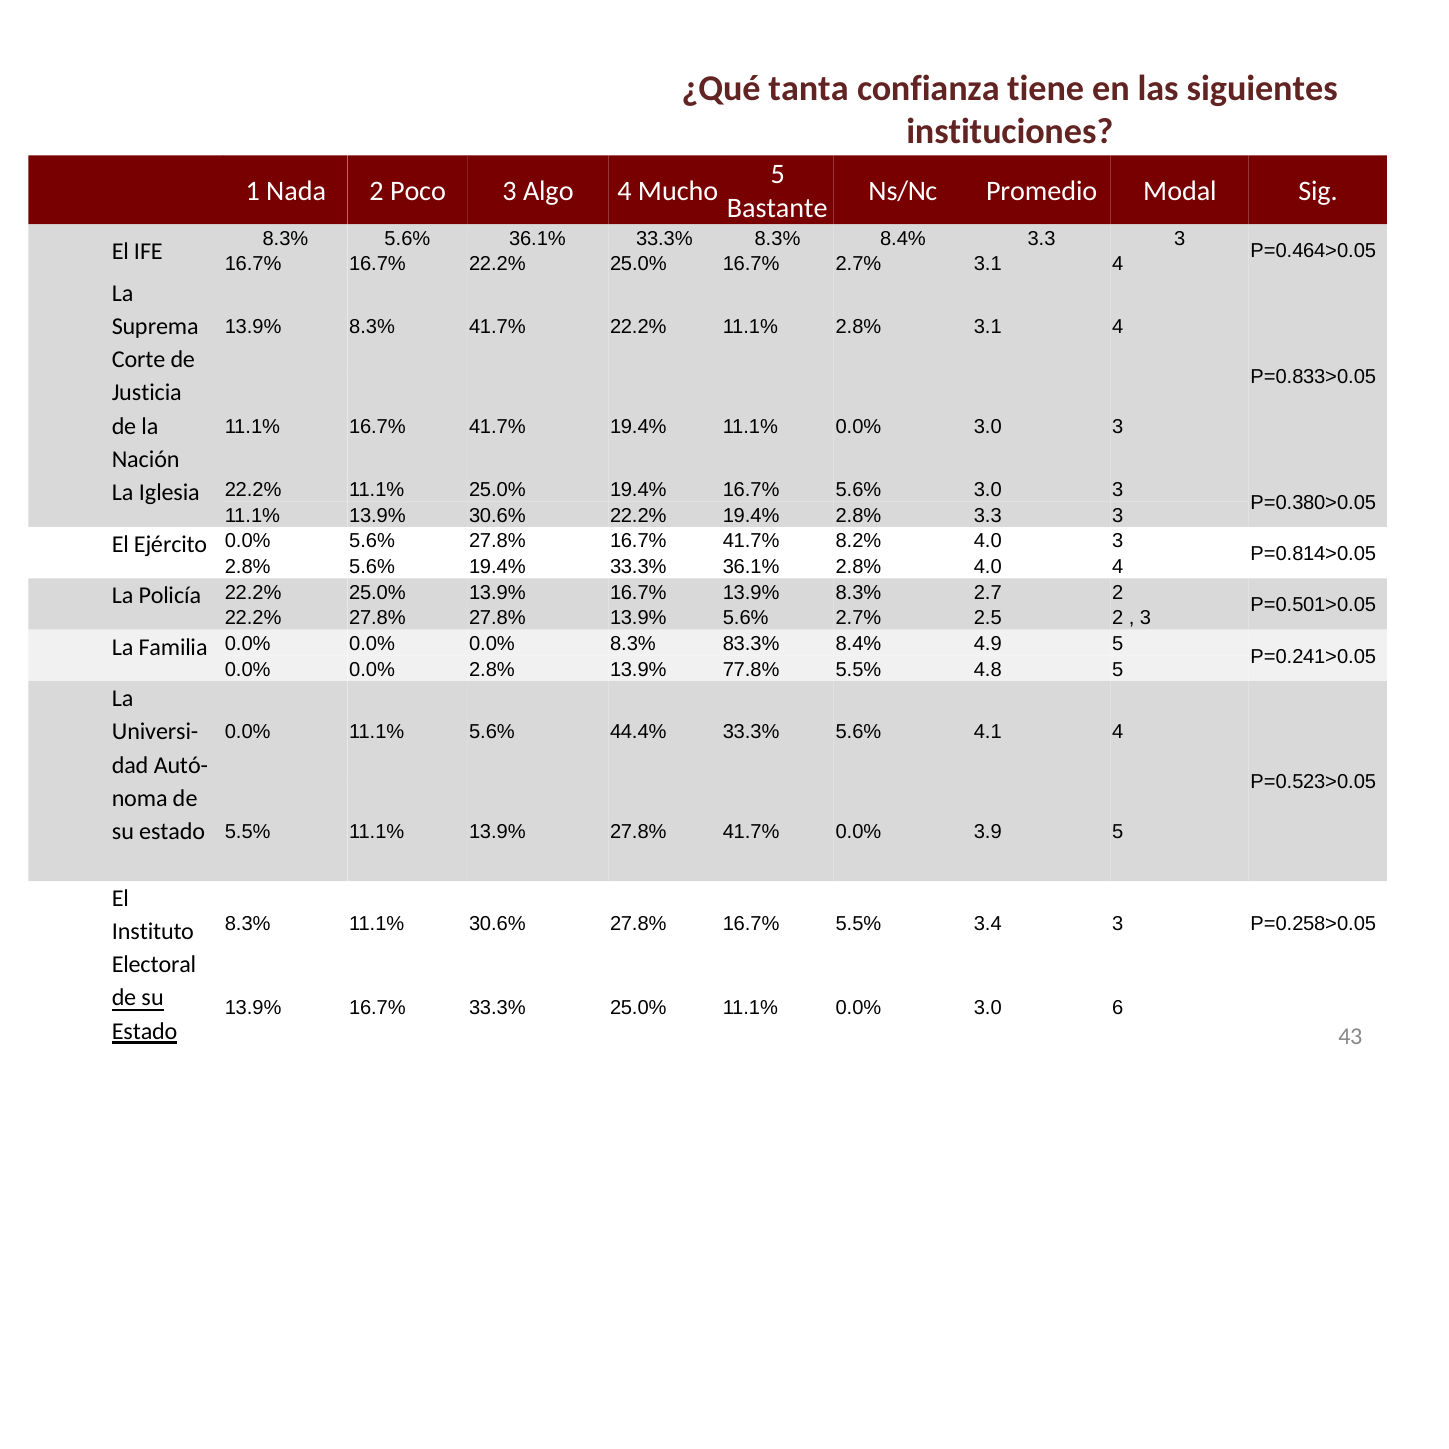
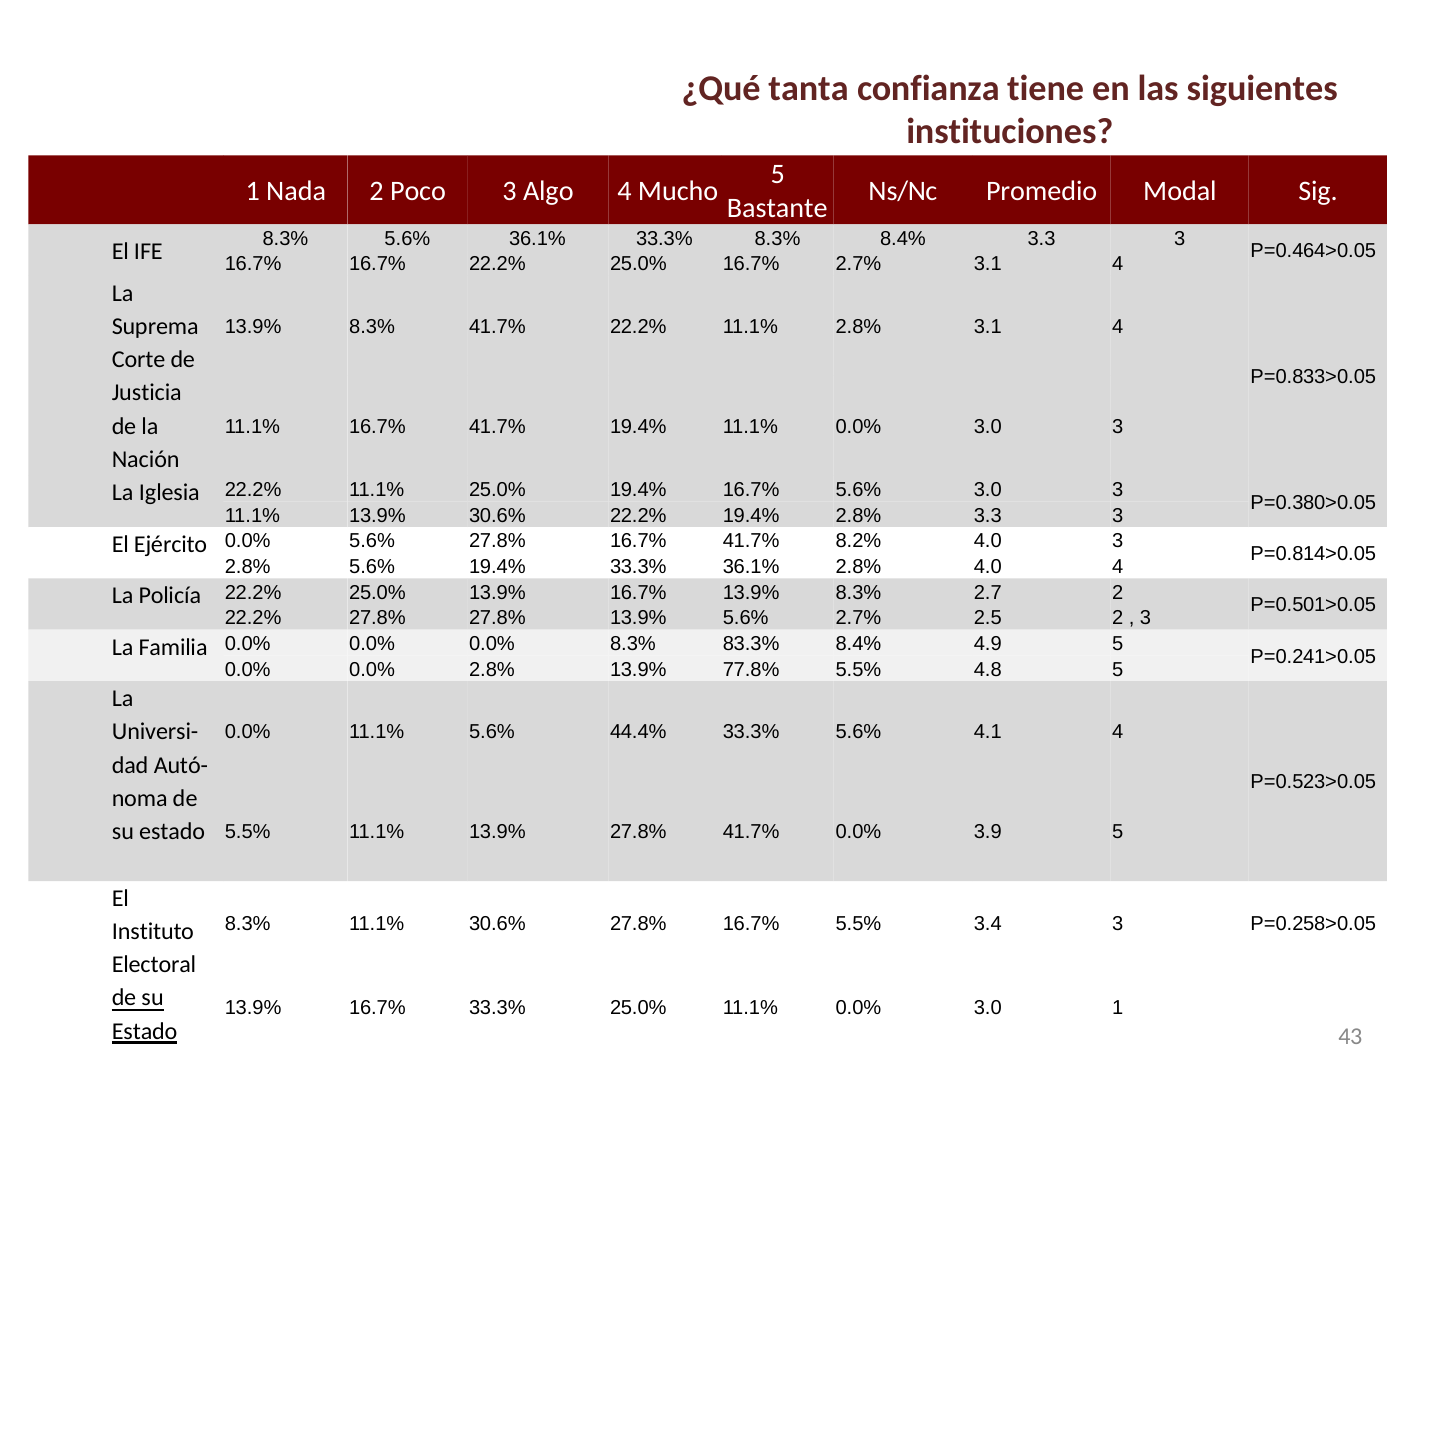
3.0 6: 6 -> 1 (1118, 1007)
